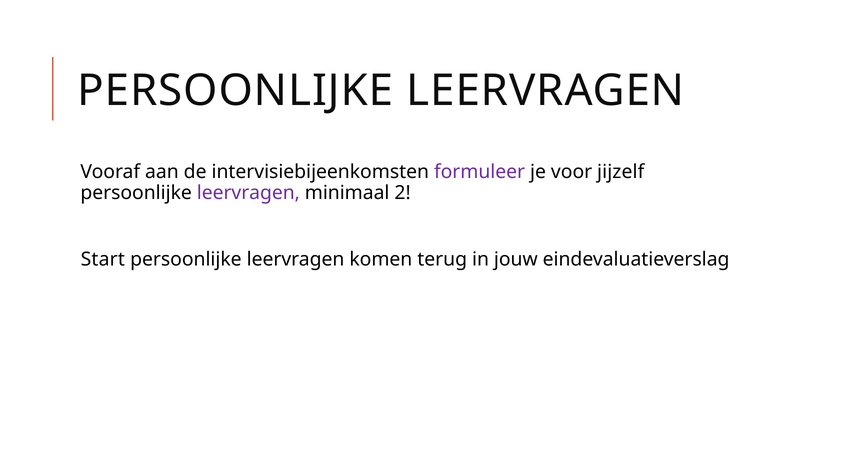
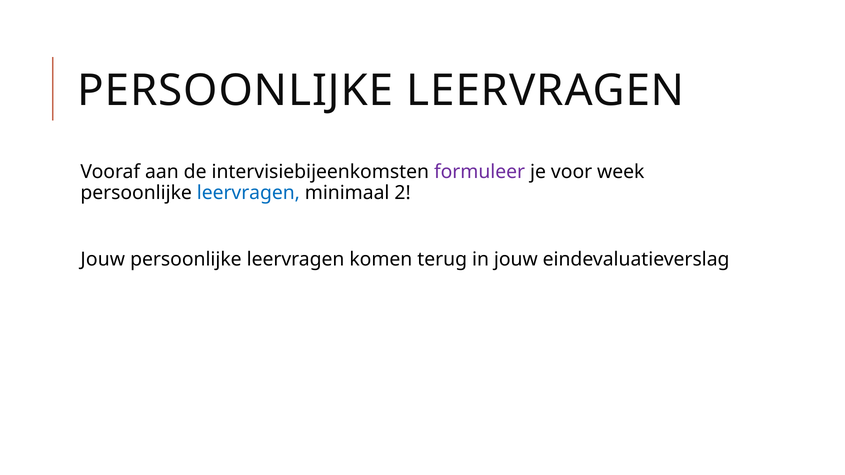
jijzelf: jijzelf -> week (621, 172)
leervragen colour: purple -> blue (248, 193)
Start: Start -> Jouw (103, 259)
